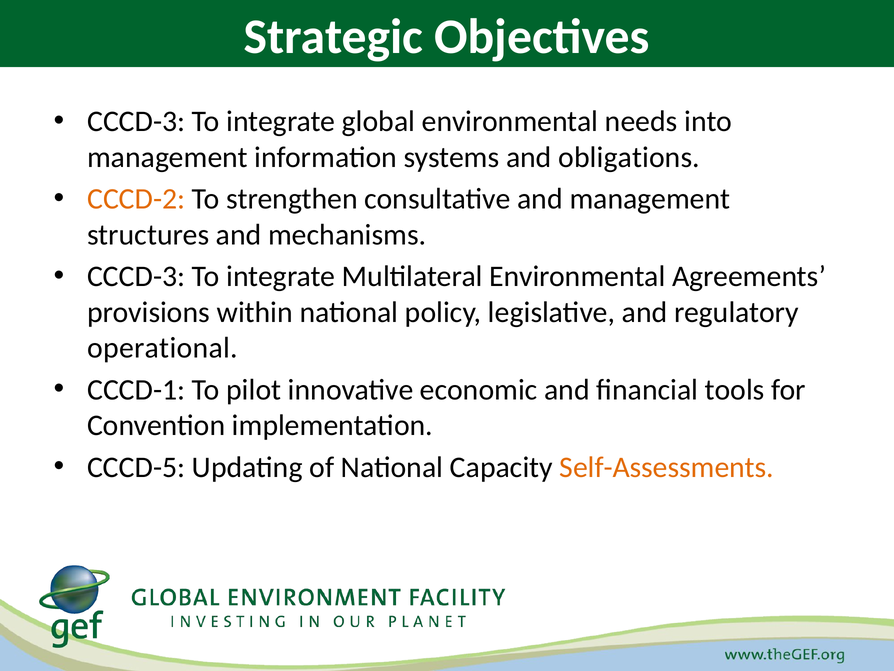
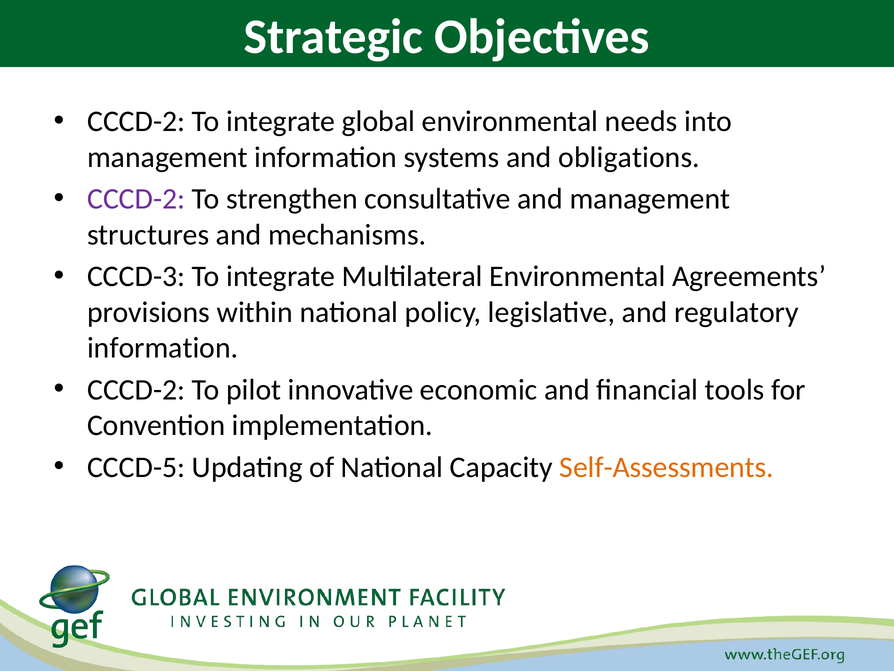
CCCD-3: CCCD-3 -> CCCD-2 (136, 121)
CCCD-2 colour: orange -> purple (136, 199)
operational: operational -> information (163, 348)
CCCD-1: CCCD-1 -> CCCD-2 (136, 389)
